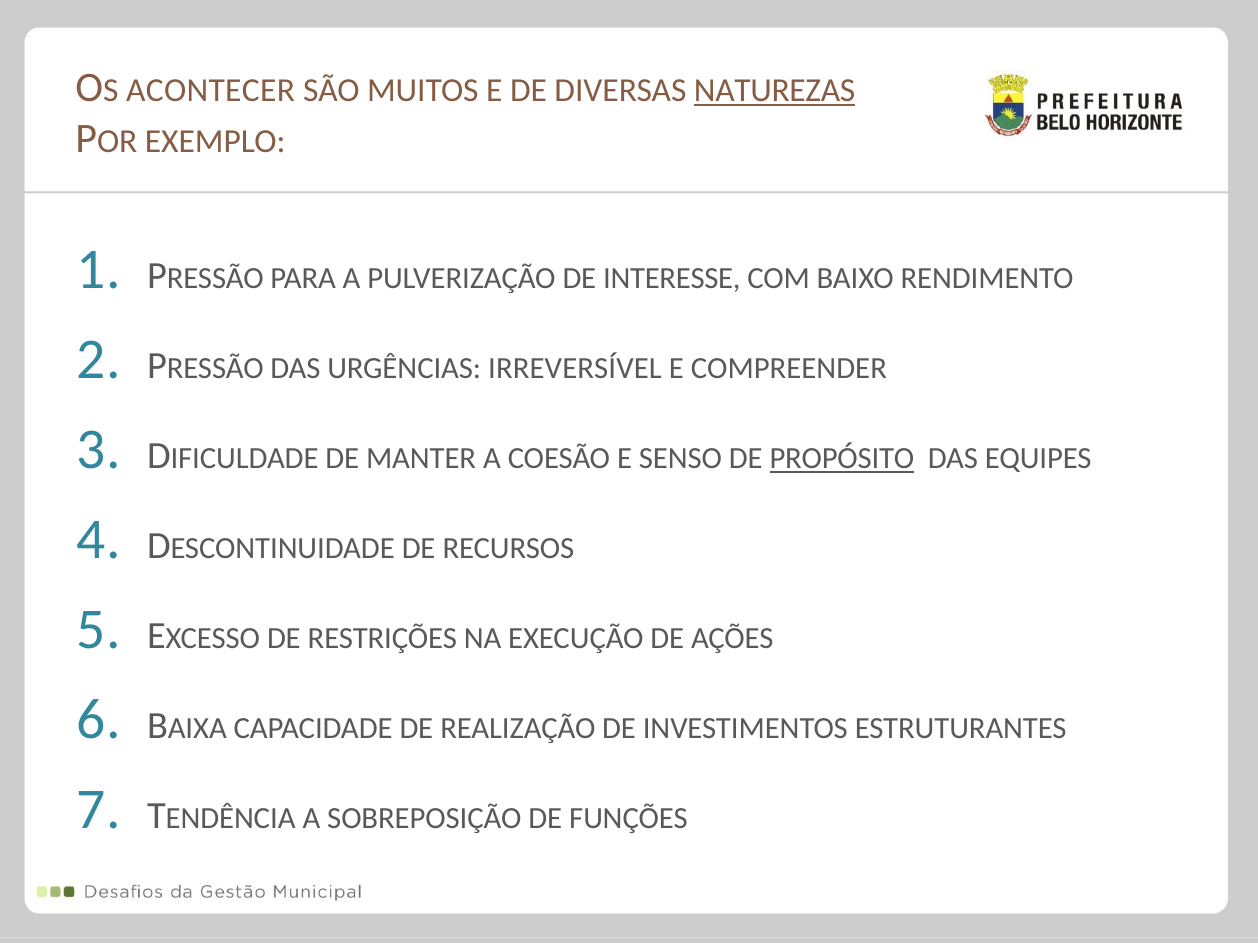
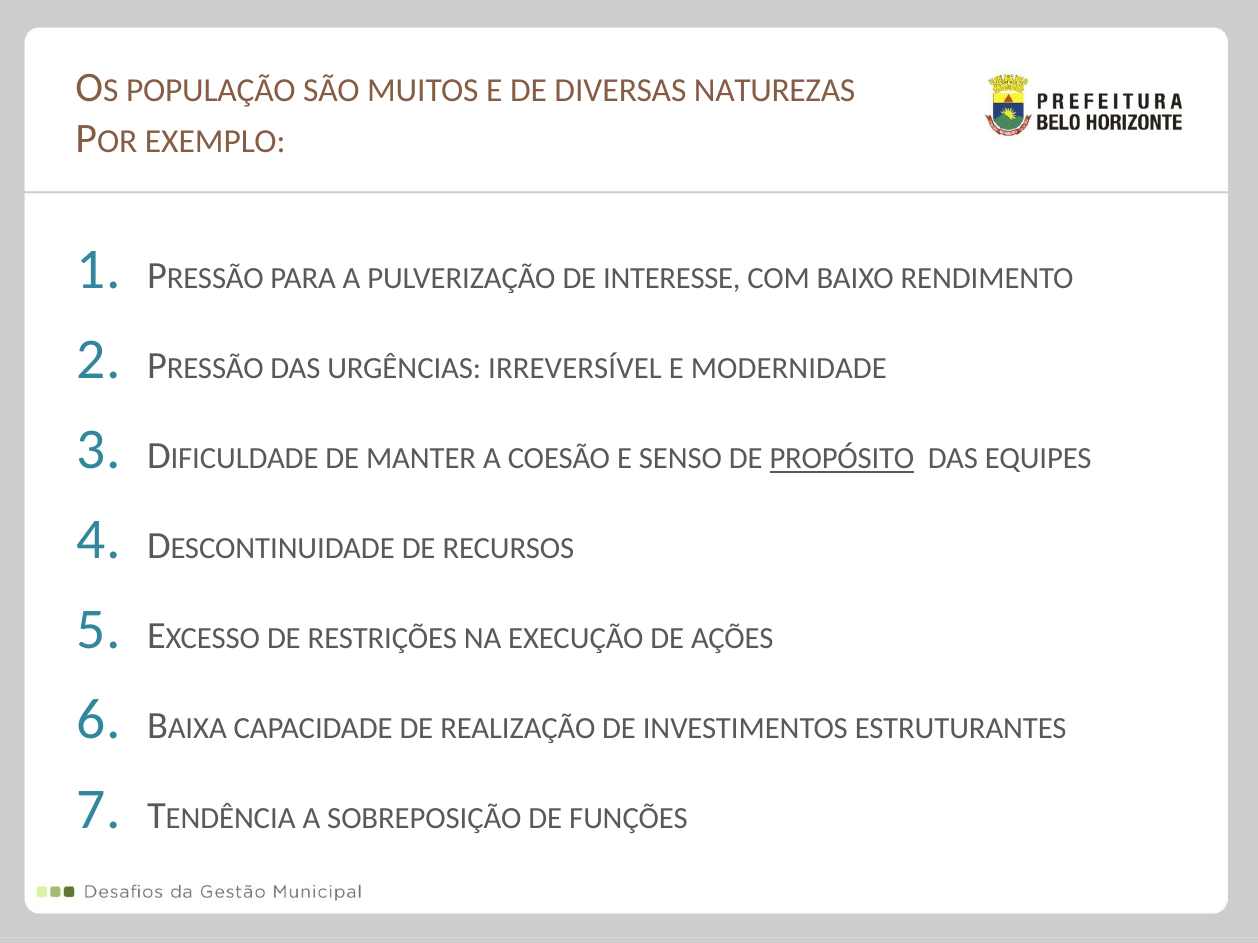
ACONTECER: ACONTECER -> POPULAÇÃO (211, 91)
NATUREZAS underline: present -> none (775, 91)
COMPREENDER: COMPREENDER -> MODERNIDADE (789, 369)
